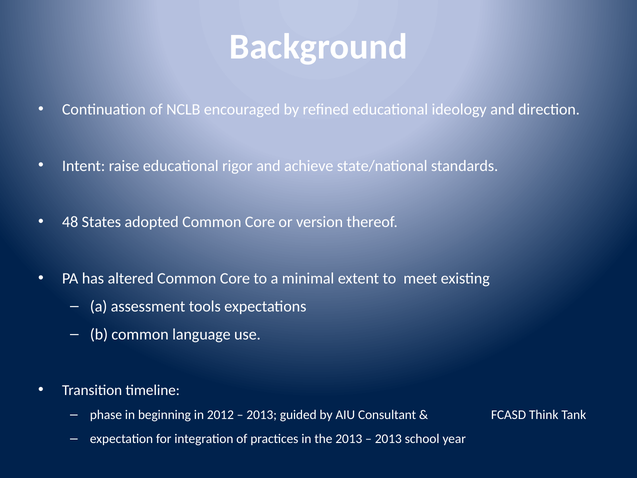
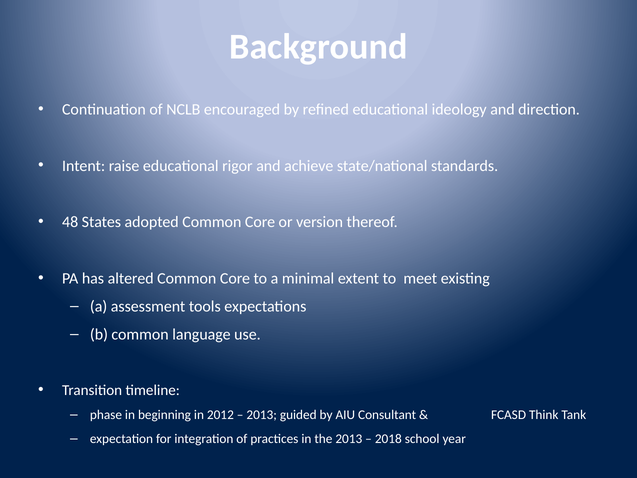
2013: 2013 -> 2018 (388, 439)
